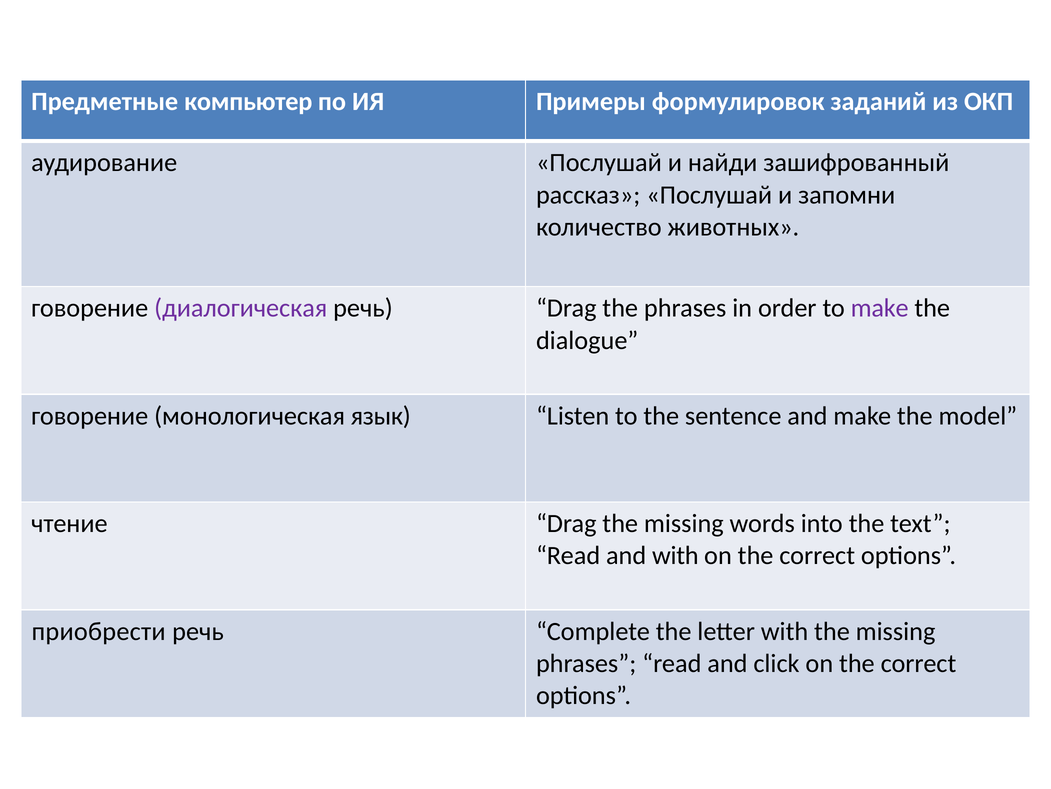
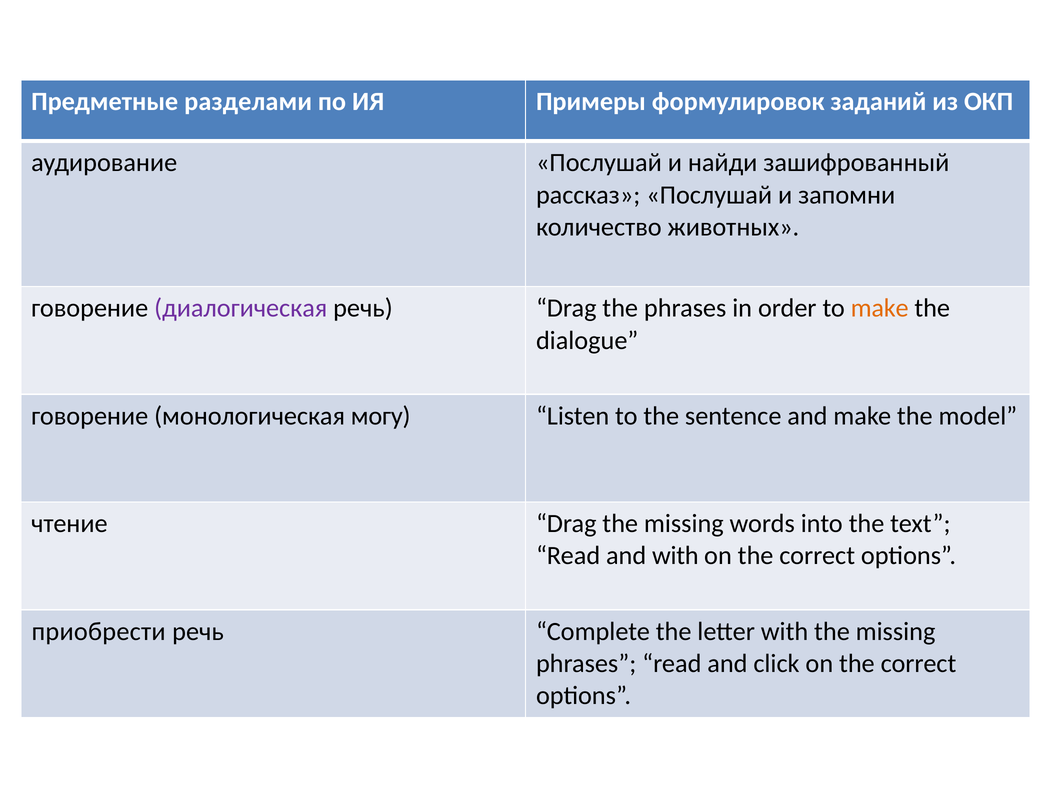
компьютер: компьютер -> разделами (248, 101)
make colour: purple -> orange (880, 308)
язык: язык -> могу (381, 416)
